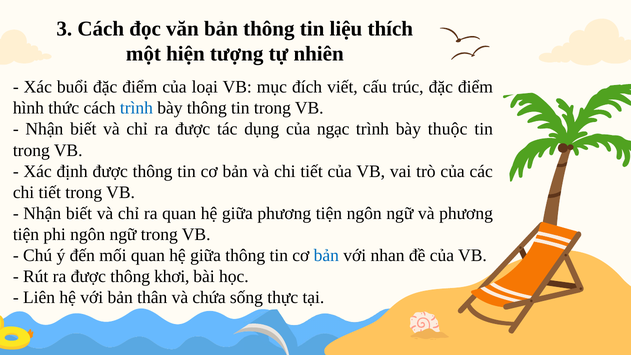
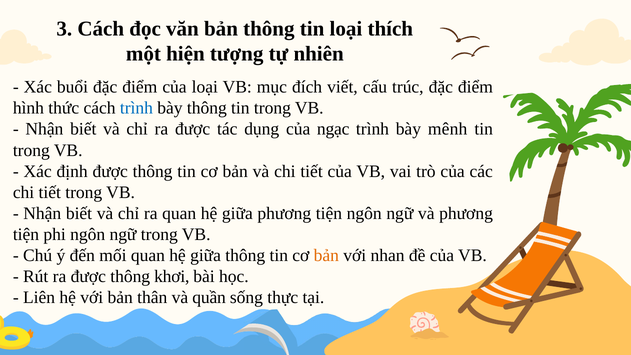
tin liệu: liệu -> loại (346, 29)
thuộc: thuộc -> mênh (448, 129)
bản colour: blue -> orange (326, 255)
chứa: chứa -> quần (209, 297)
